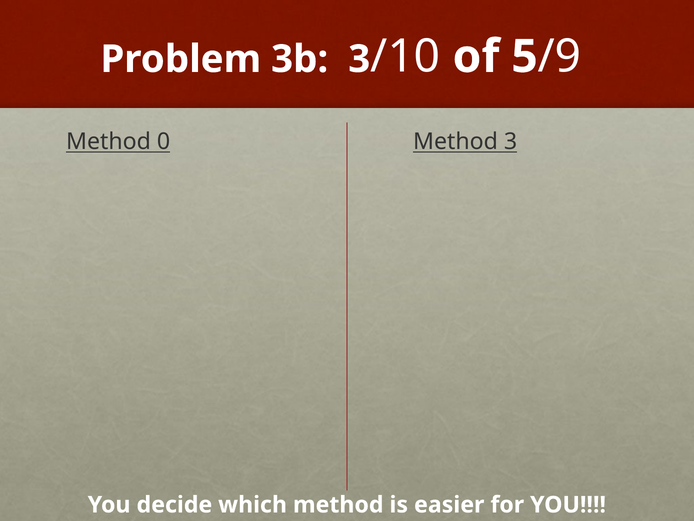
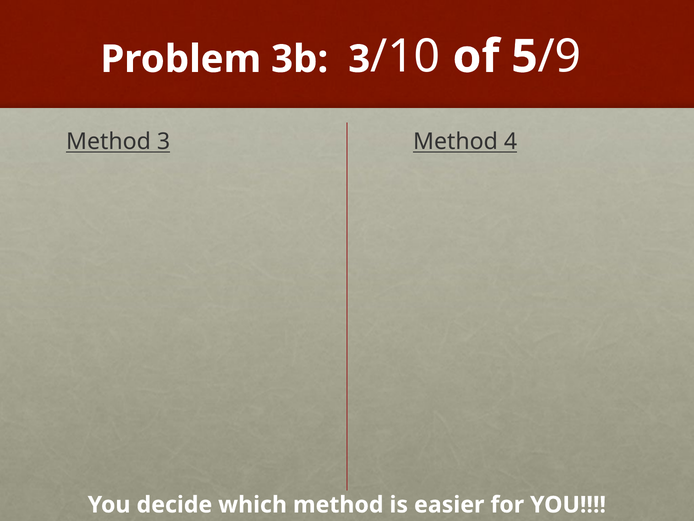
Method 0: 0 -> 3 (164, 141)
Method 3: 3 -> 4 (511, 141)
